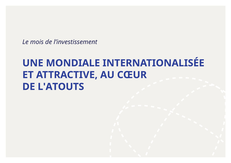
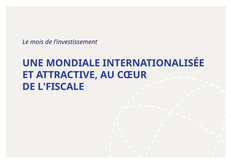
L'ATOUTS: L'ATOUTS -> L'FISCALE (61, 87)
